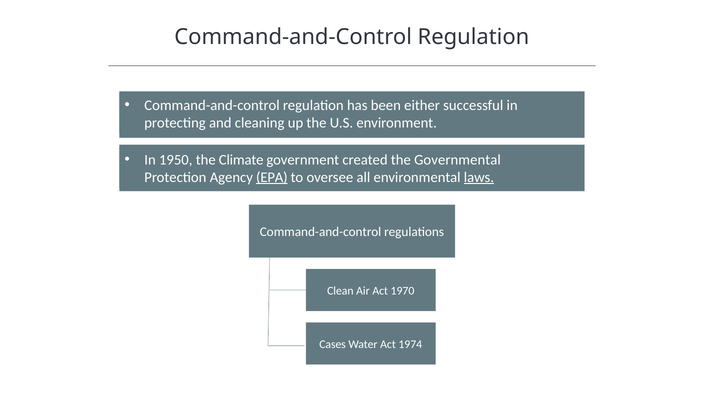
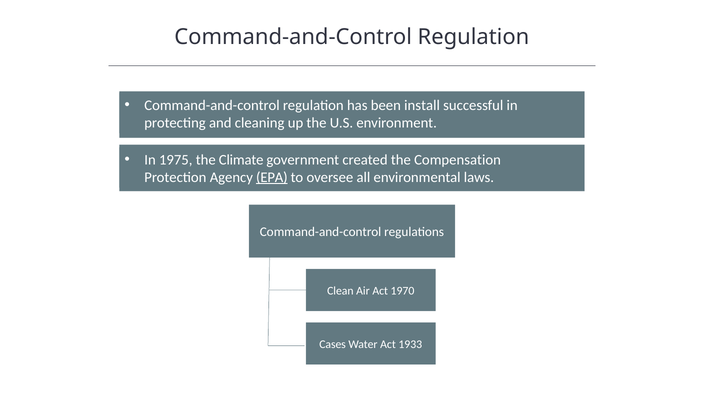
either: either -> install (422, 105)
1950: 1950 -> 1975 (176, 160)
Governmental: Governmental -> Compensation (458, 160)
laws underline: present -> none (479, 177)
1974: 1974 -> 1933 (410, 344)
